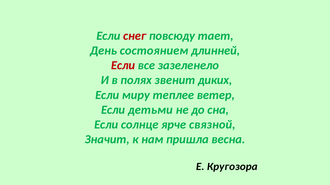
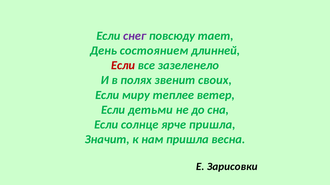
снег colour: red -> purple (135, 36)
диких: диких -> своих (215, 80)
ярче связной: связной -> пришла (212, 125)
Кругозора: Кругозора -> Зарисовки (232, 167)
